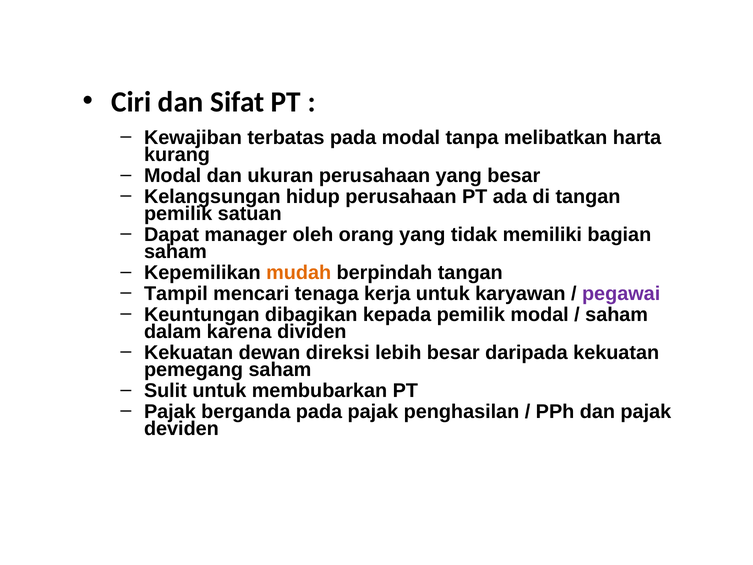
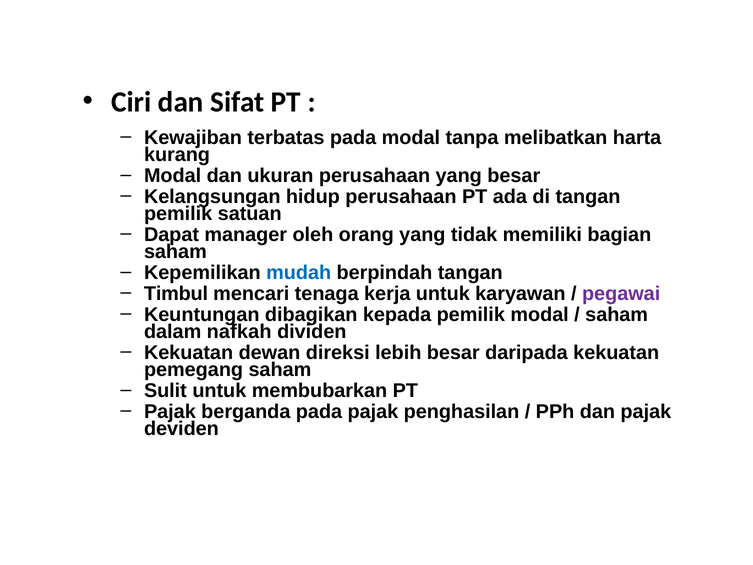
mudah colour: orange -> blue (299, 273)
Tampil: Tampil -> Timbul (176, 294)
karena: karena -> nafkah (239, 332)
